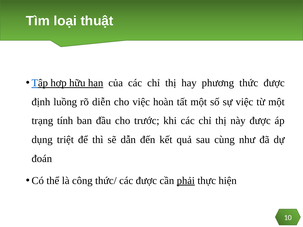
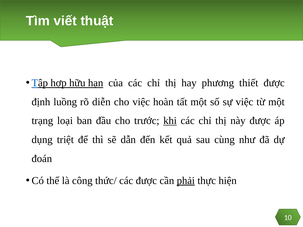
loại: loại -> viết (65, 21)
thức: thức -> thiết (249, 83)
tính: tính -> loại (65, 121)
khi underline: none -> present (170, 121)
